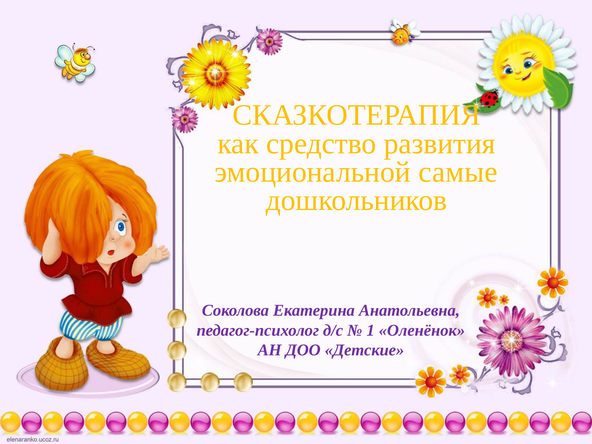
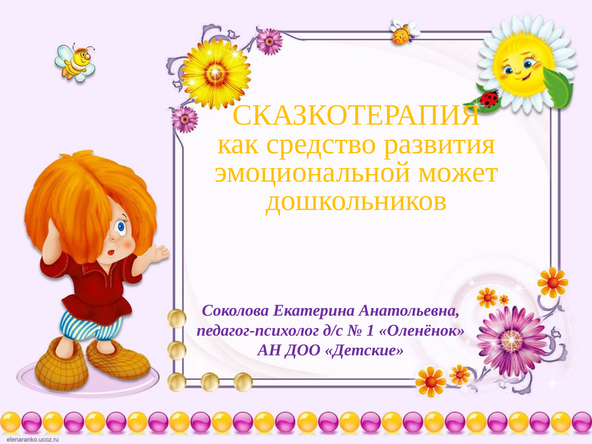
самые: самые -> может (458, 172)
